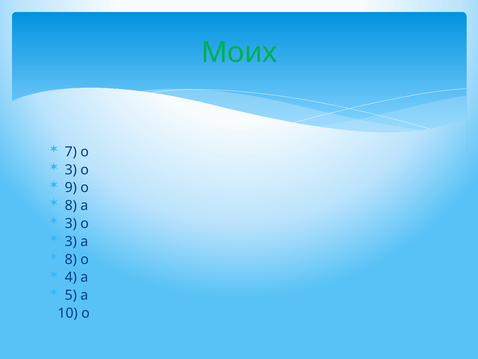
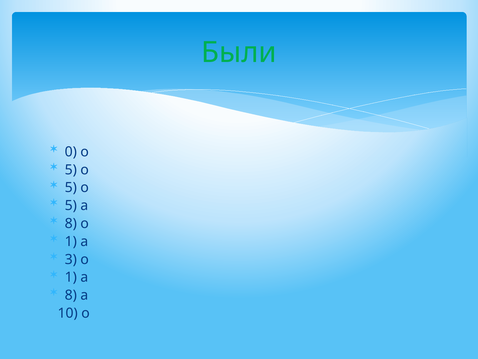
Моих: Моих -> Были (239, 52)
7: 7 -> 0 (71, 152)
3: 3 -> 5 (71, 170)
9: 9 -> 5 (71, 187)
8: 8 -> 5 (71, 205)
3: 3 -> 8 (71, 223)
3: 3 -> 1 (71, 241)
8: 8 -> 3 (71, 259)
4: 4 -> 1 (71, 277)
5: 5 -> 8 (71, 295)
